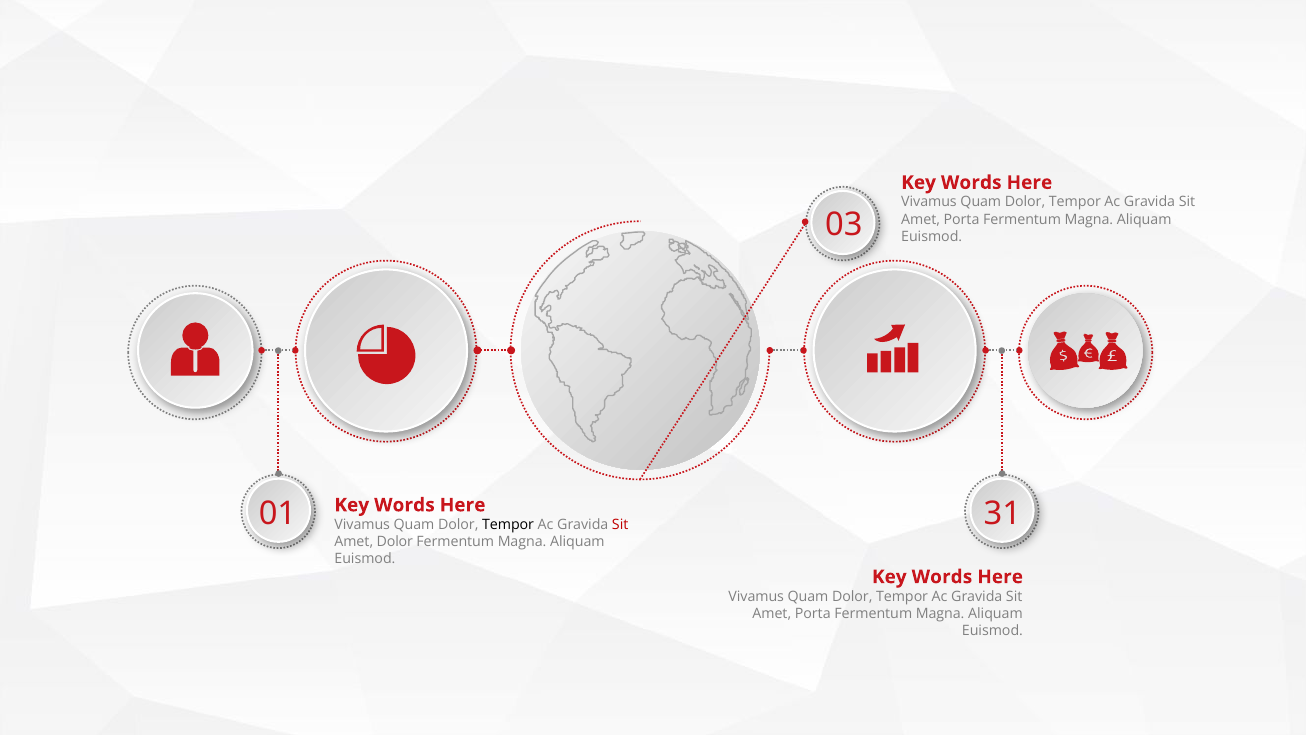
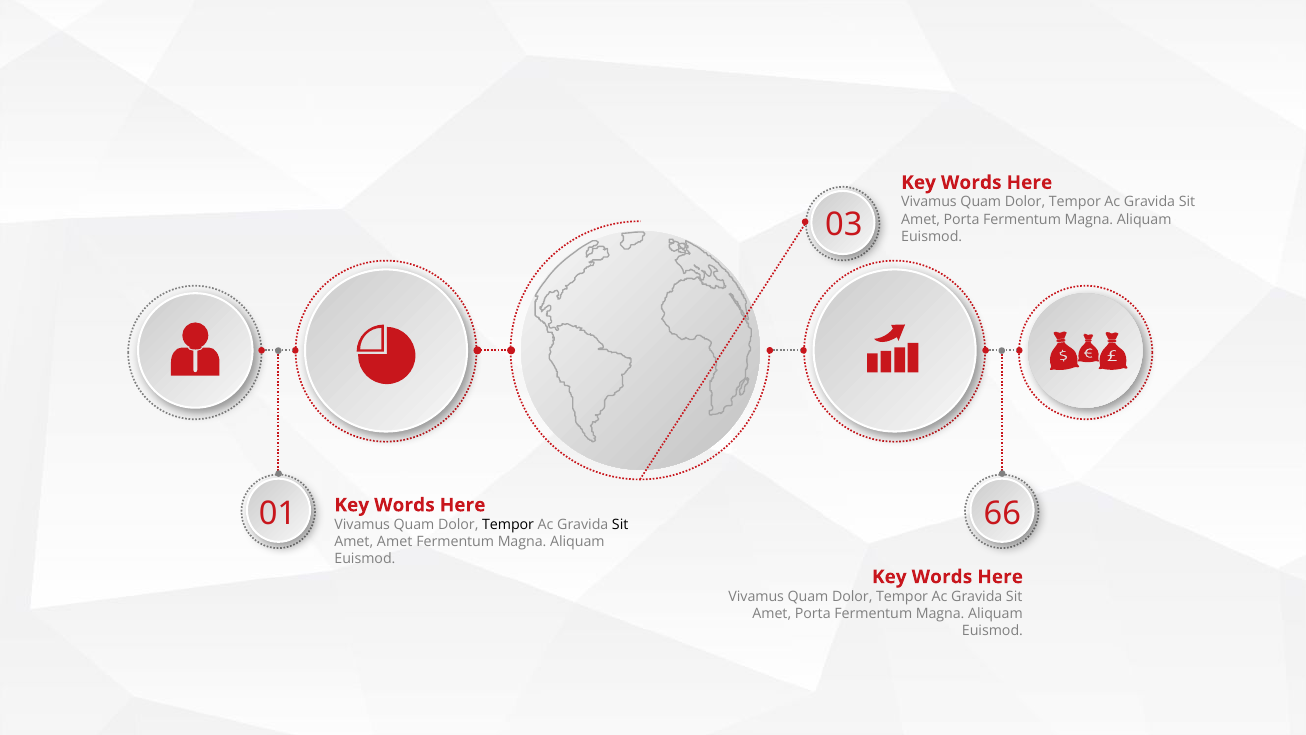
31: 31 -> 66 (1002, 513)
Sit colour: red -> black (620, 524)
Amet Dolor: Dolor -> Amet (395, 542)
